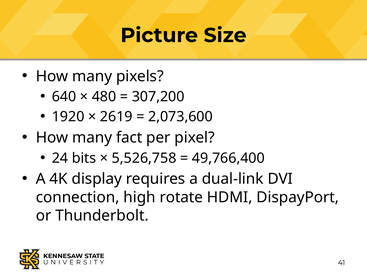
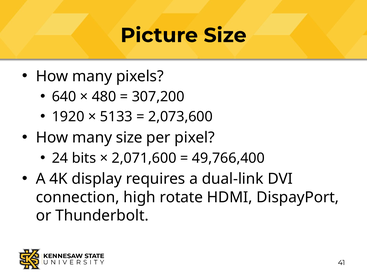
2619: 2619 -> 5133 (116, 117)
many fact: fact -> size (129, 138)
5,526,758: 5,526,758 -> 2,071,600 (144, 158)
